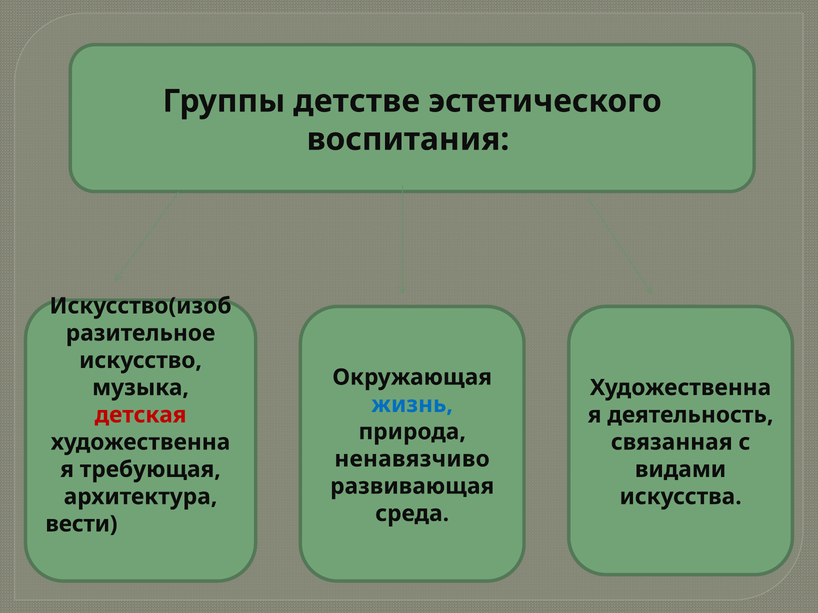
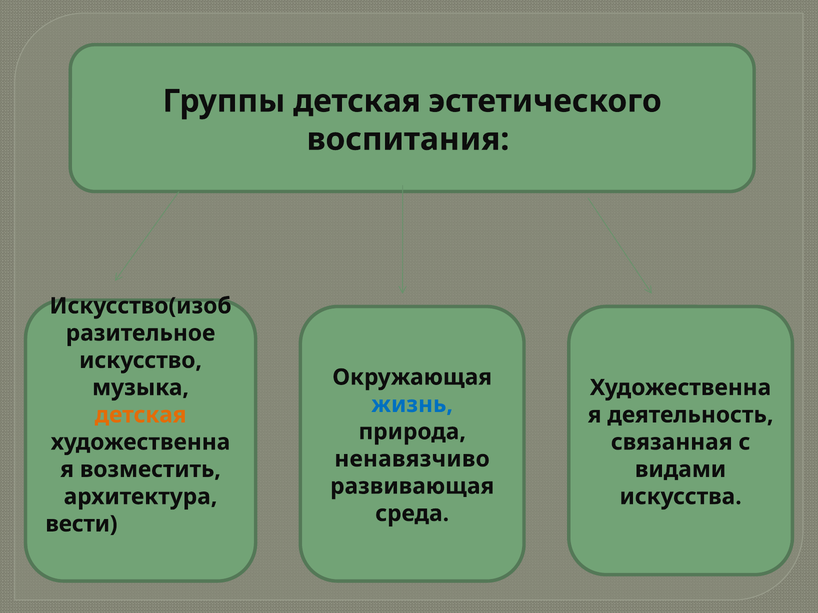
Группы детстве: детстве -> детская (357, 101)
детская colour: red -> orange (141, 415)
требующая: требующая -> возместить (150, 470)
